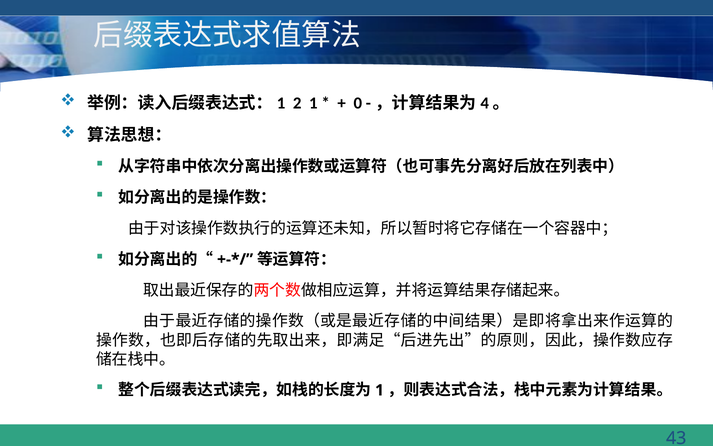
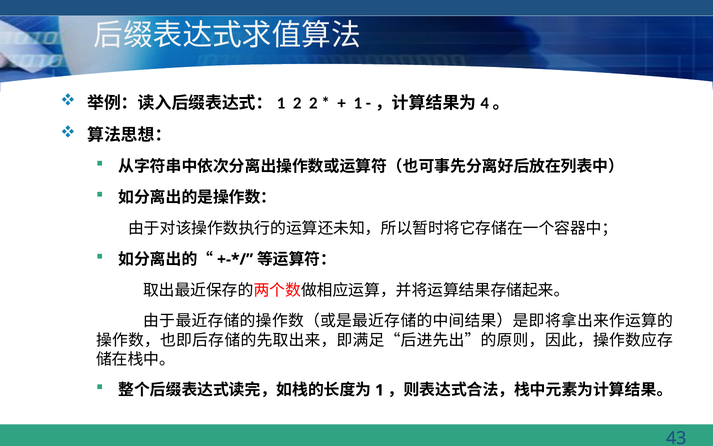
2 1: 1 -> 2 (313, 103)
0: 0 -> 1 (358, 103)
